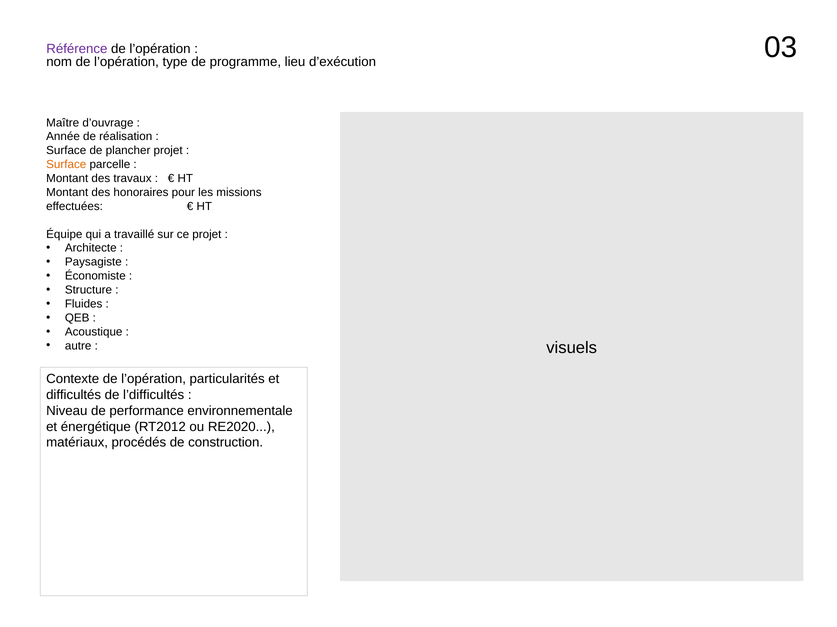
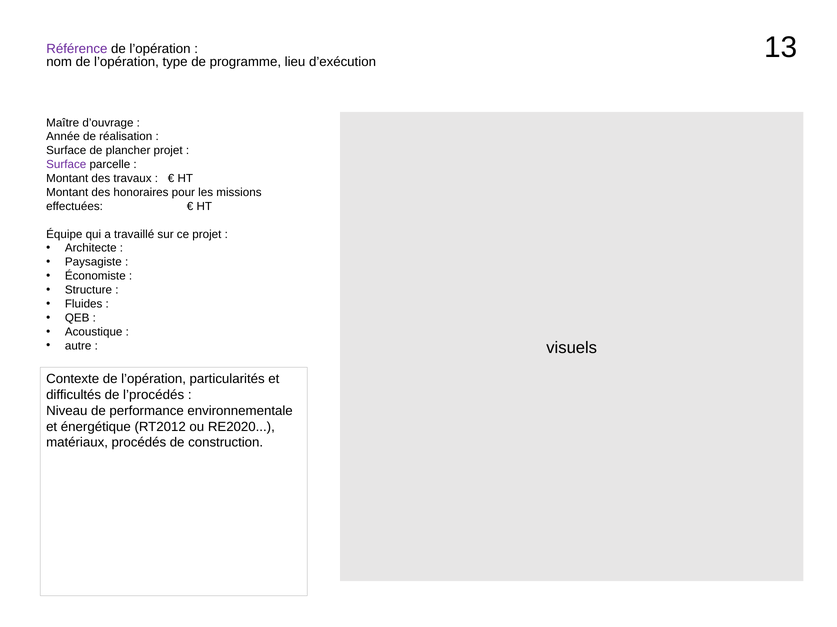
03: 03 -> 13 (781, 48)
Surface colour: orange -> purple (66, 165)
l’difficultés: l’difficultés -> l’procédés (154, 395)
